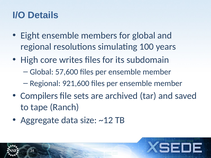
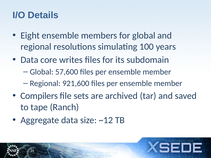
High: High -> Data (29, 60)
